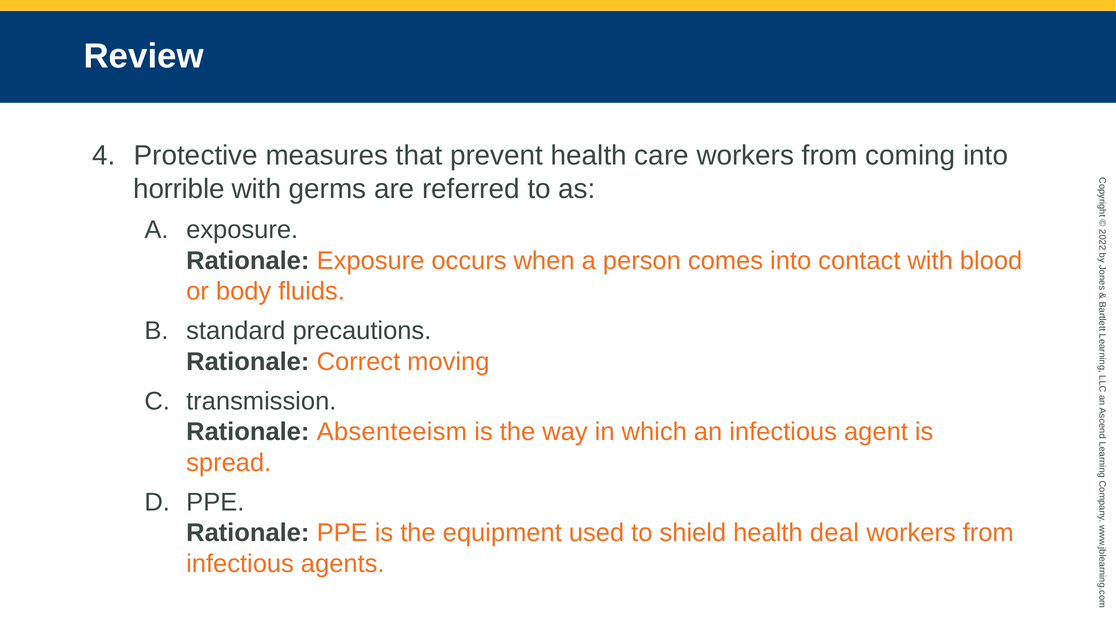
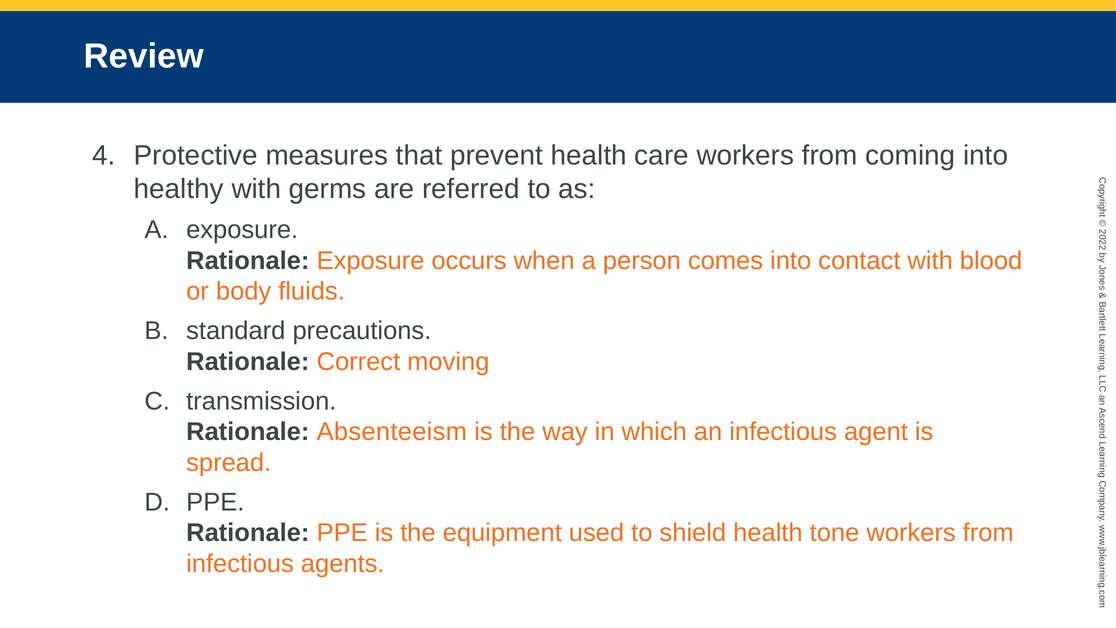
horrible: horrible -> healthy (179, 189)
deal: deal -> tone (835, 533)
